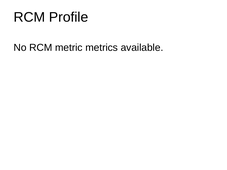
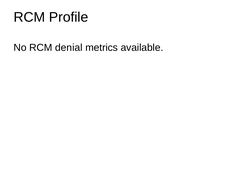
metric: metric -> denial (69, 48)
